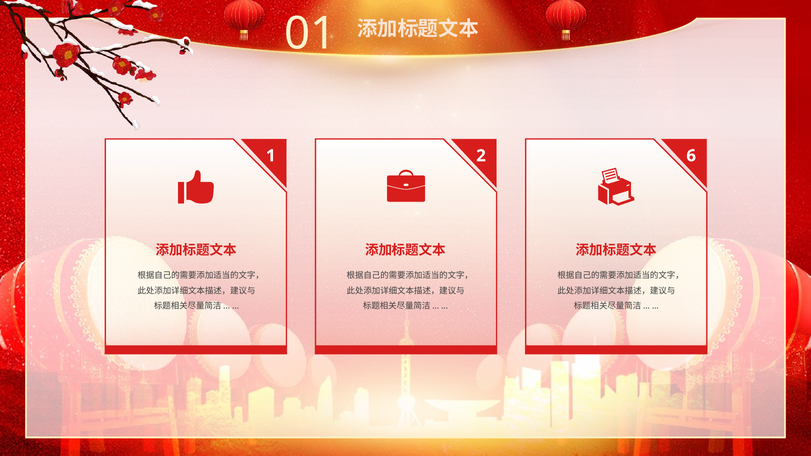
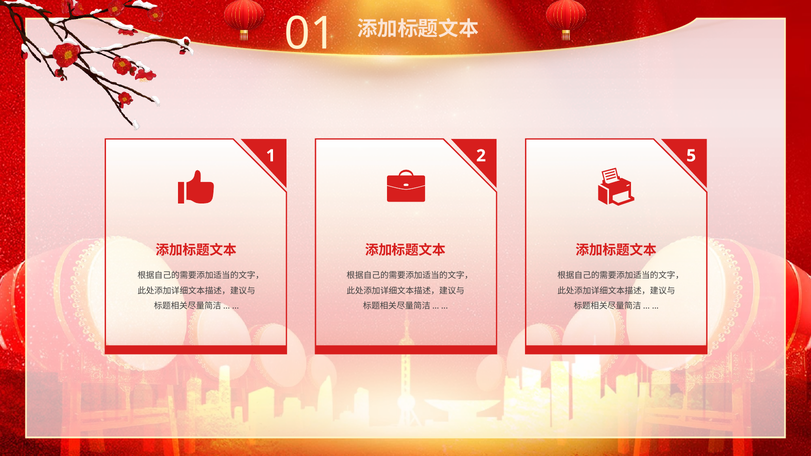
6: 6 -> 5 (691, 156)
